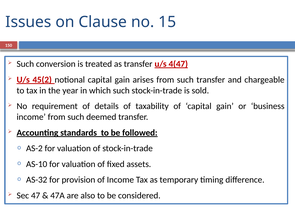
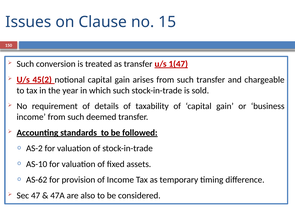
4(47: 4(47 -> 1(47 (178, 64)
AS-32: AS-32 -> AS-62 (37, 180)
